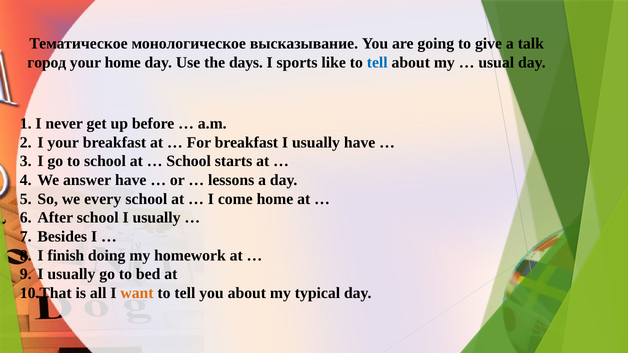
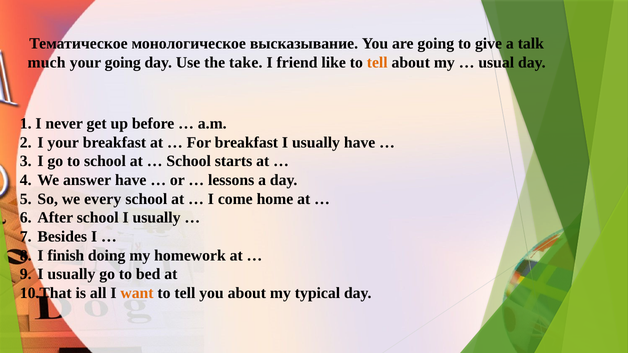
город: город -> much (47, 63)
your home: home -> going (123, 63)
days: days -> take (246, 63)
sports: sports -> friend (297, 63)
tell colour: blue -> orange (377, 63)
